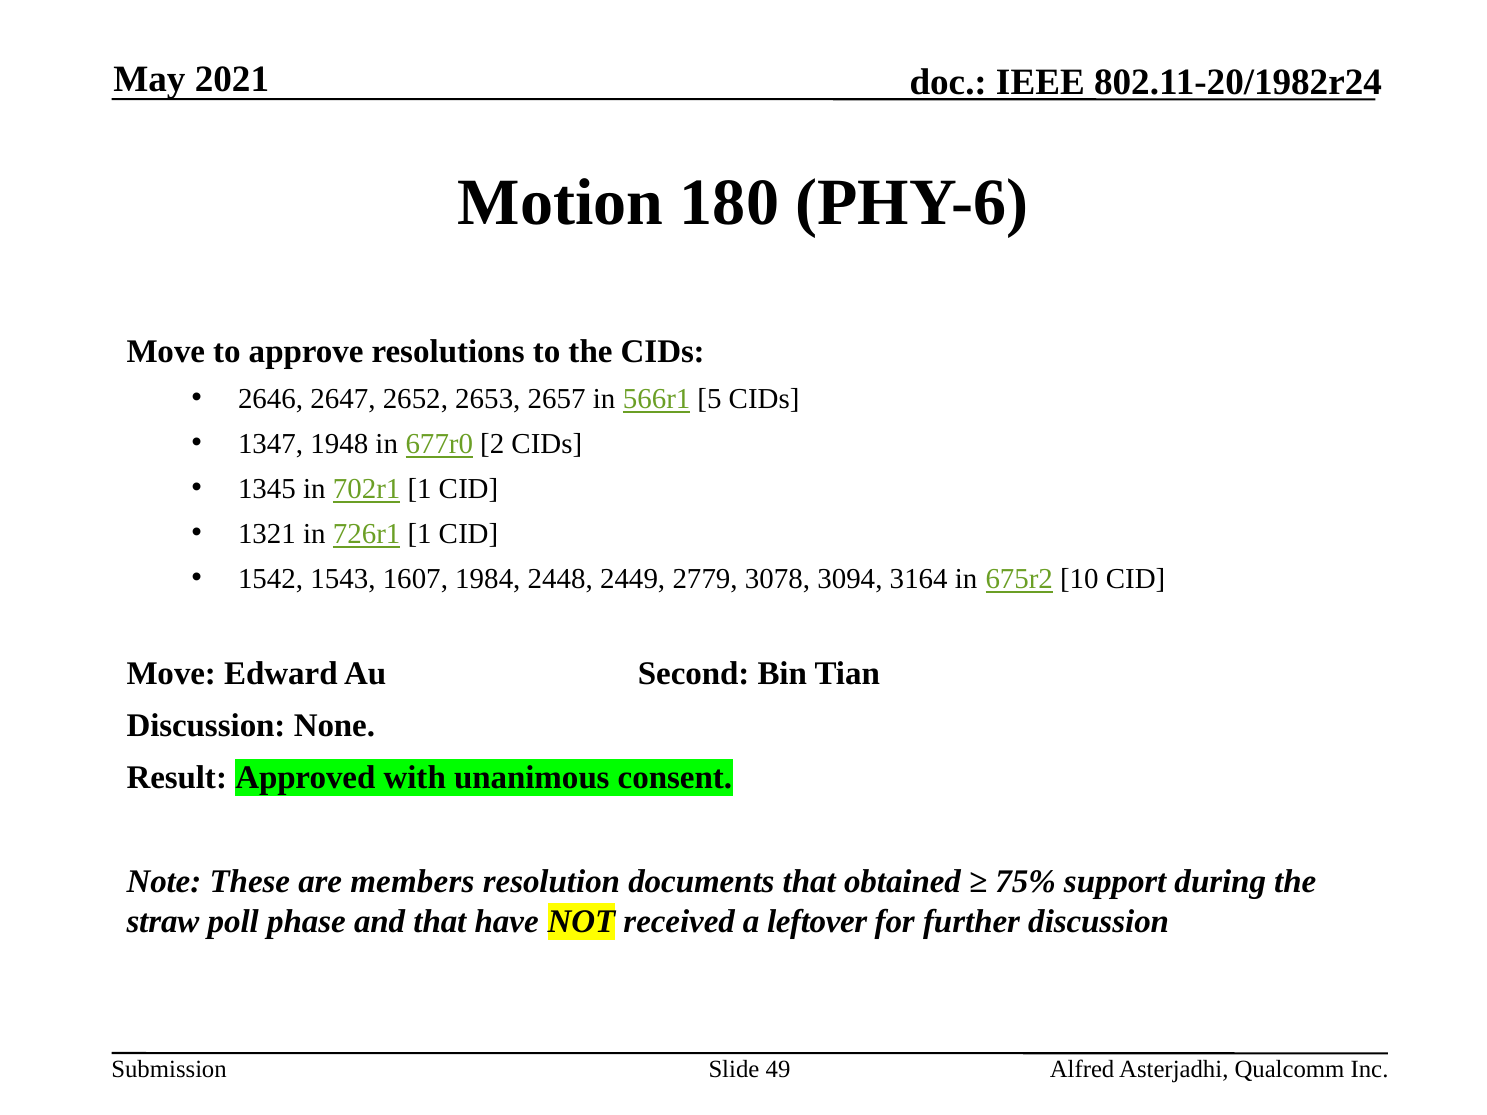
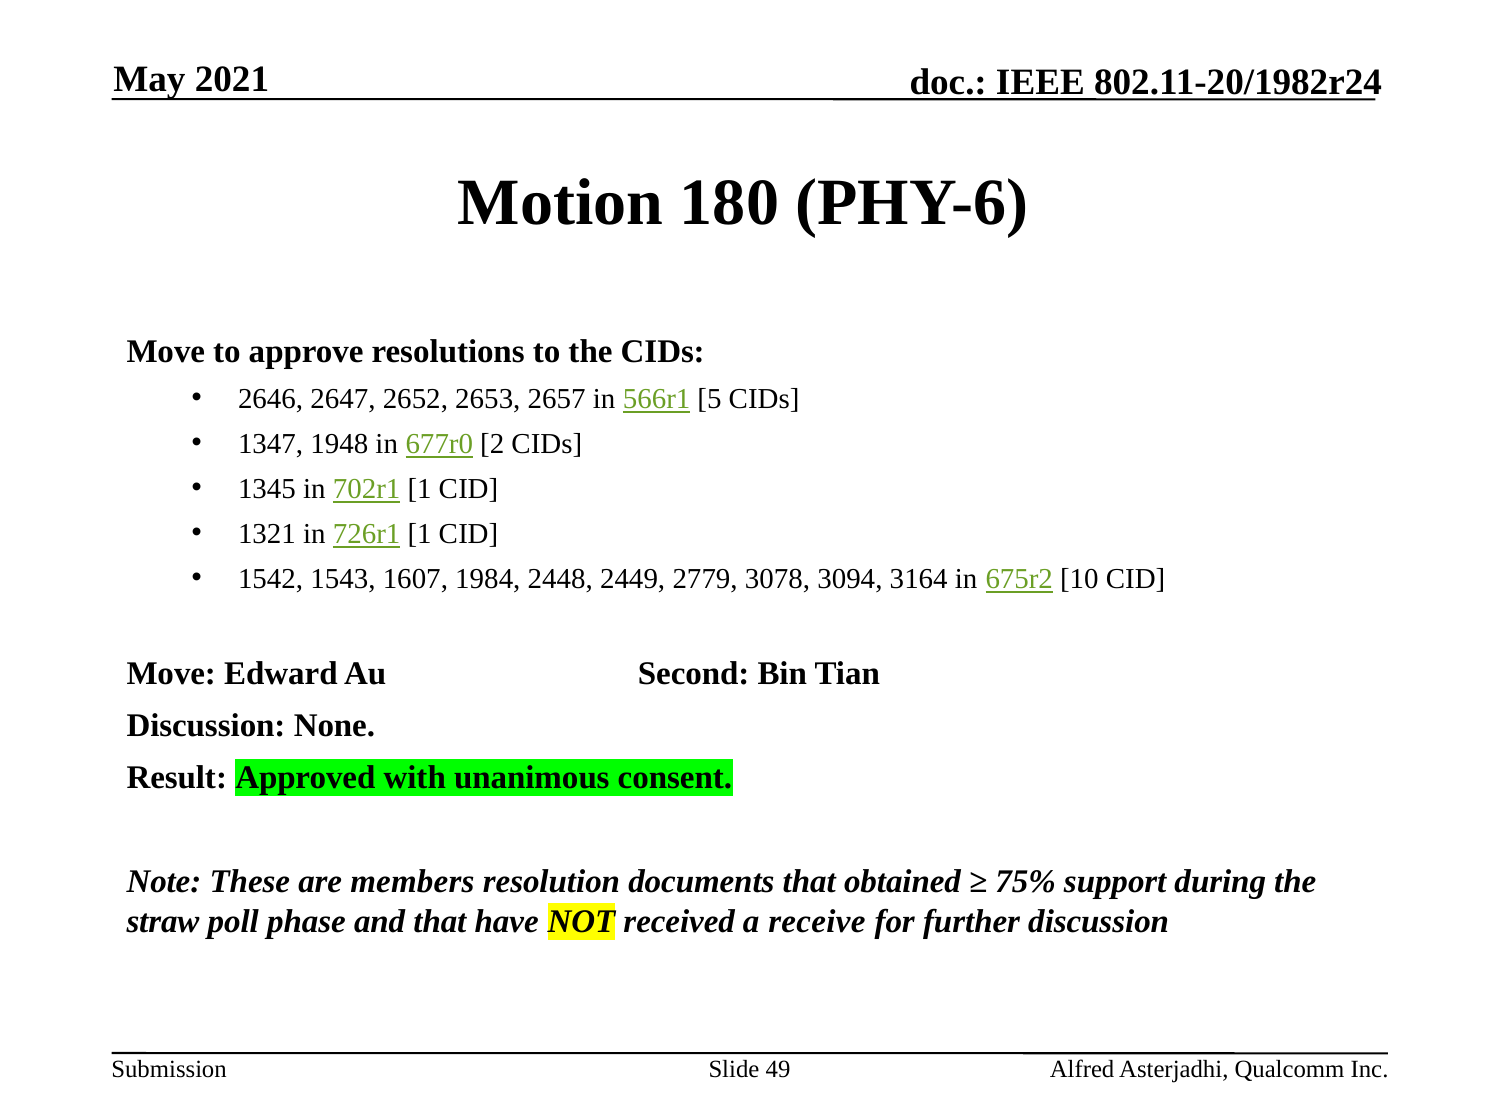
leftover: leftover -> receive (817, 922)
